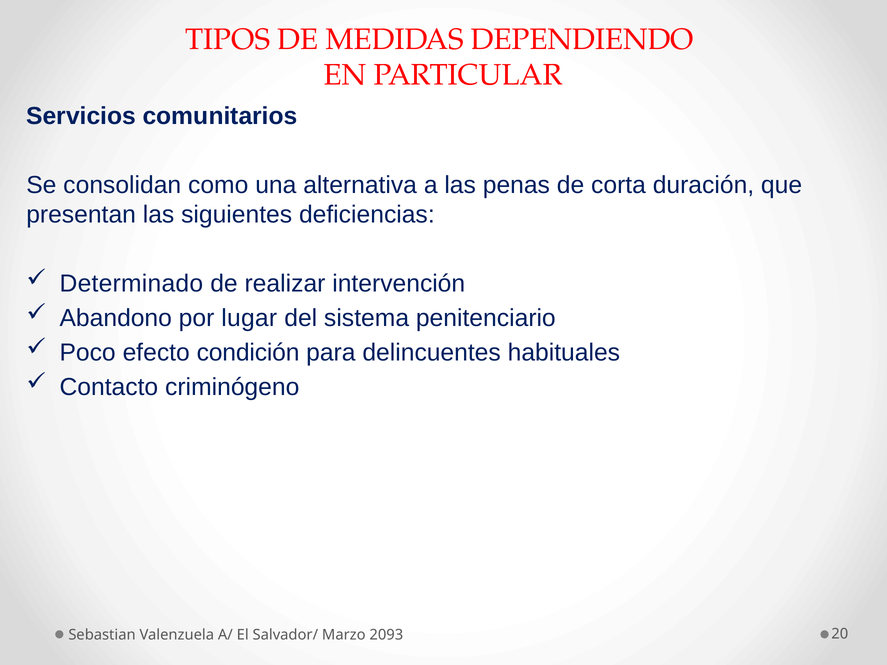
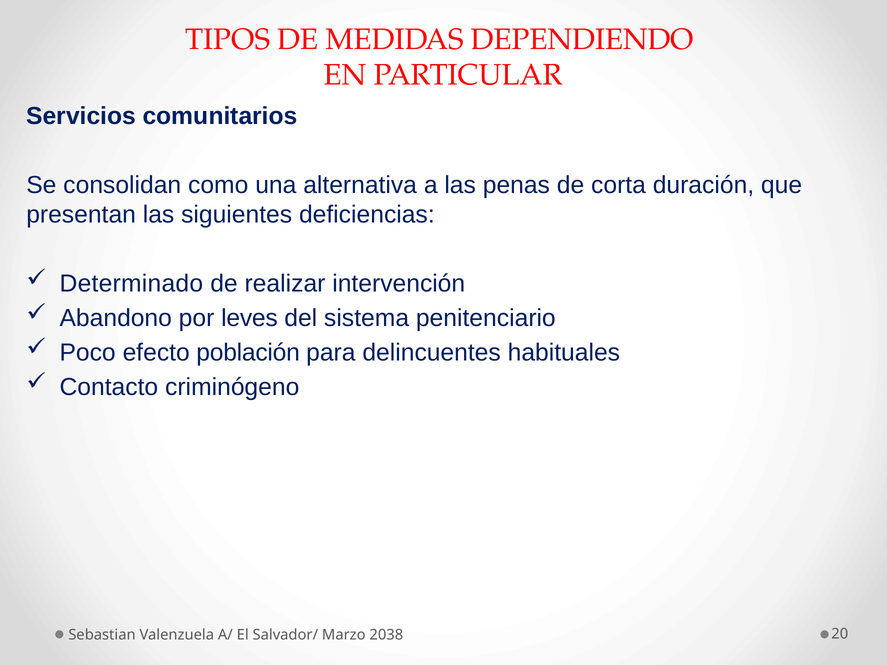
lugar: lugar -> leves (249, 318)
condición: condición -> población (248, 353)
2093: 2093 -> 2038 (386, 635)
